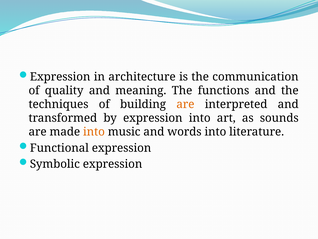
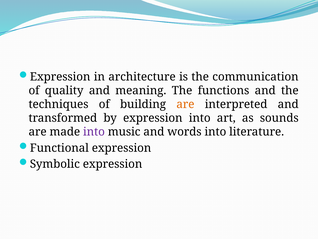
into colour: orange -> purple (94, 132)
